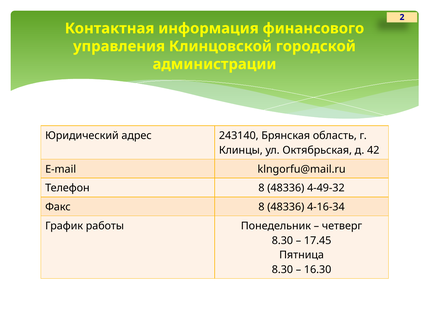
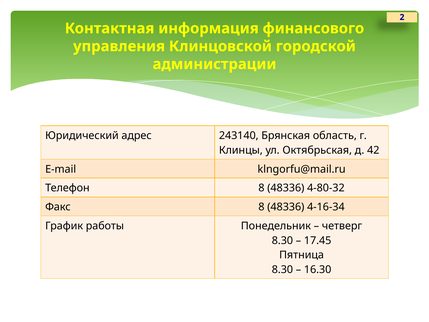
4-49-32: 4-49-32 -> 4-80-32 (326, 188)
